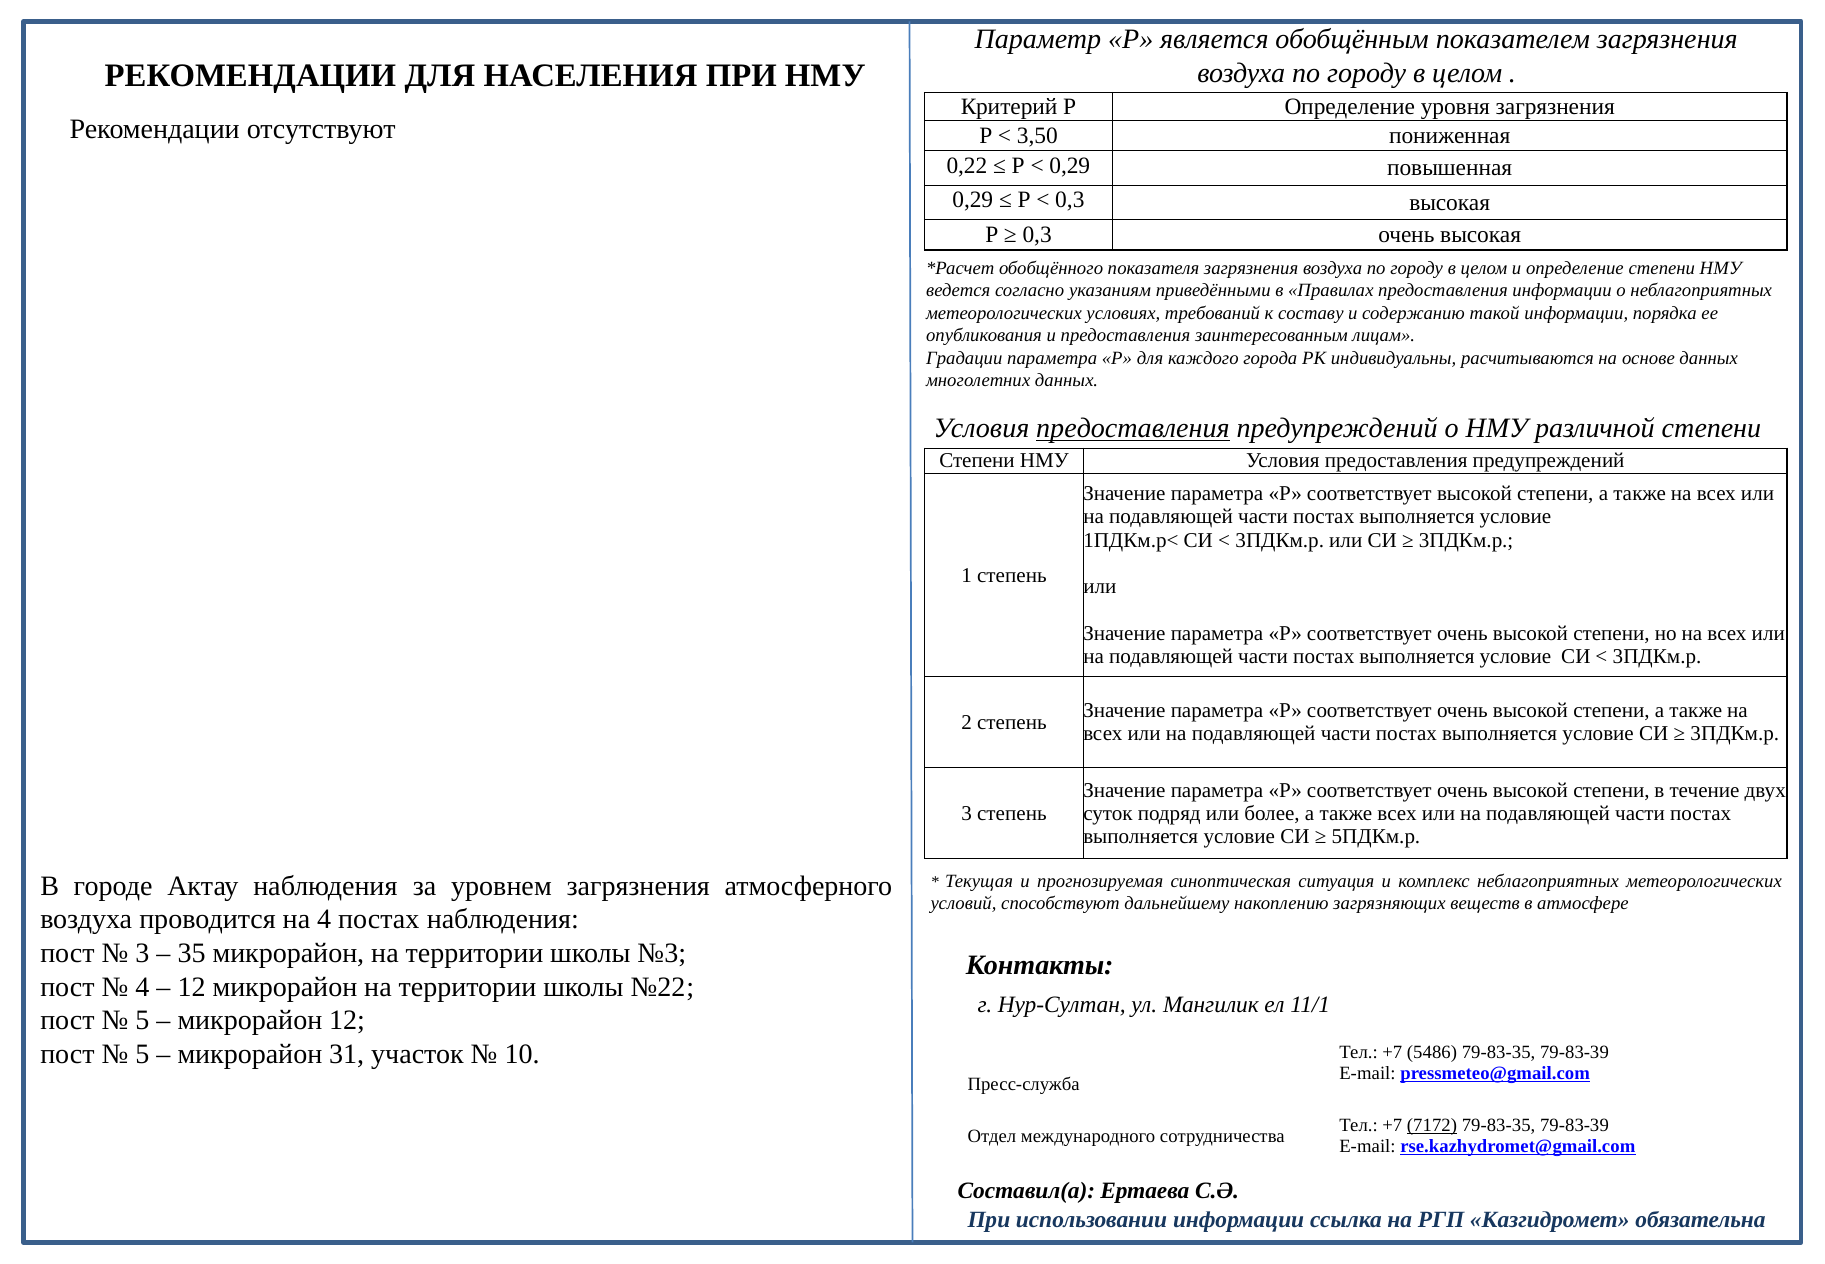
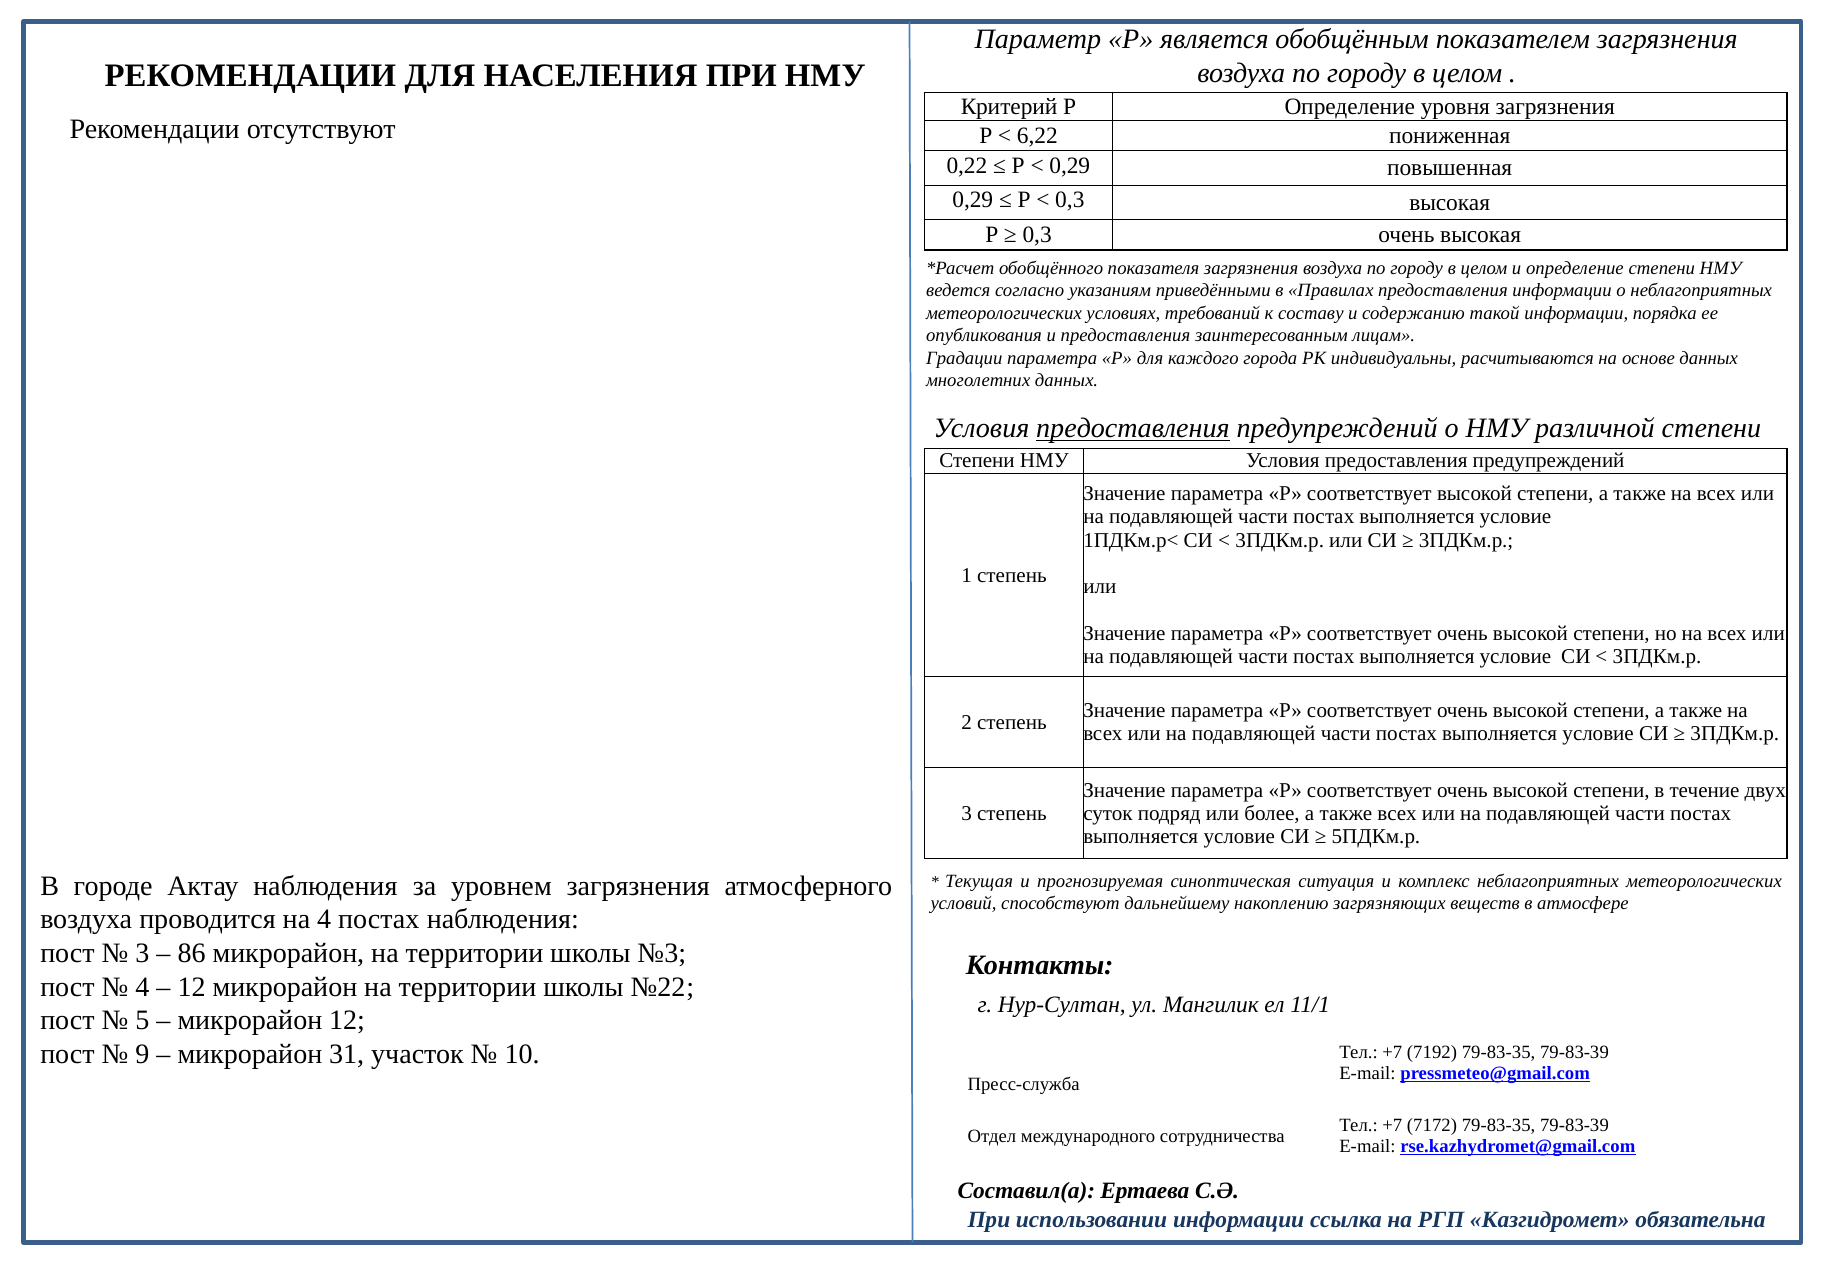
3,50: 3,50 -> 6,22 (1037, 135)
35: 35 -> 86 (192, 953)
5: 5 -> 9 (142, 1054)
5486: 5486 -> 7192 (1432, 1052)
7172 underline: present -> none (1432, 1125)
